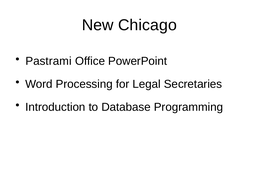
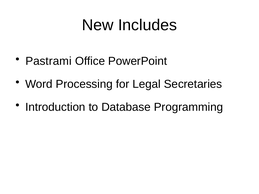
Chicago: Chicago -> Includes (147, 25)
